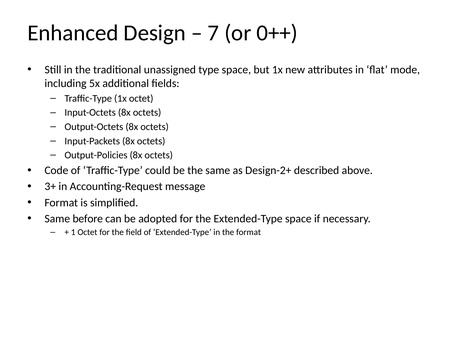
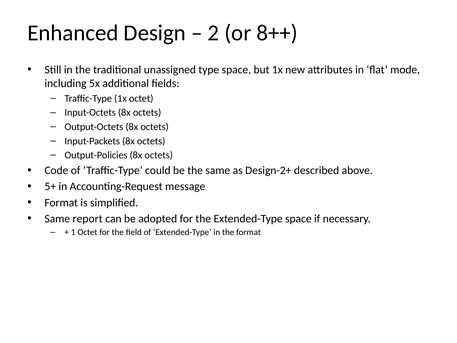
7: 7 -> 2 (213, 33)
0++: 0++ -> 8++ (277, 33)
3+: 3+ -> 5+ (50, 186)
before: before -> report (88, 218)
